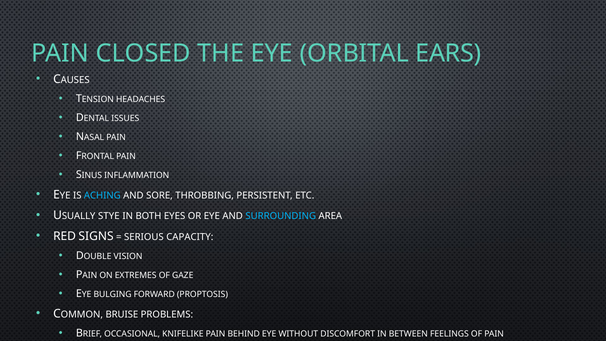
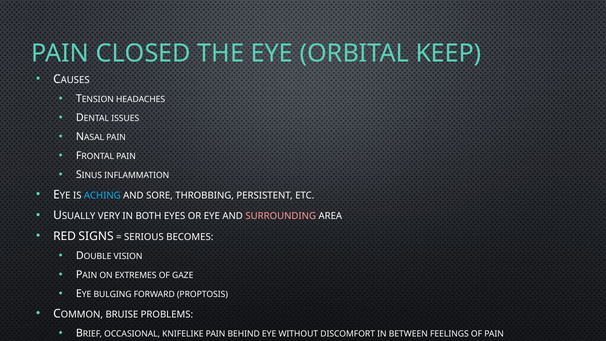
EARS: EARS -> KEEP (448, 53)
STYE: STYE -> VERY (109, 216)
SURROUNDING colour: light blue -> pink (281, 216)
CAPACITY: CAPACITY -> BECOMES (190, 237)
